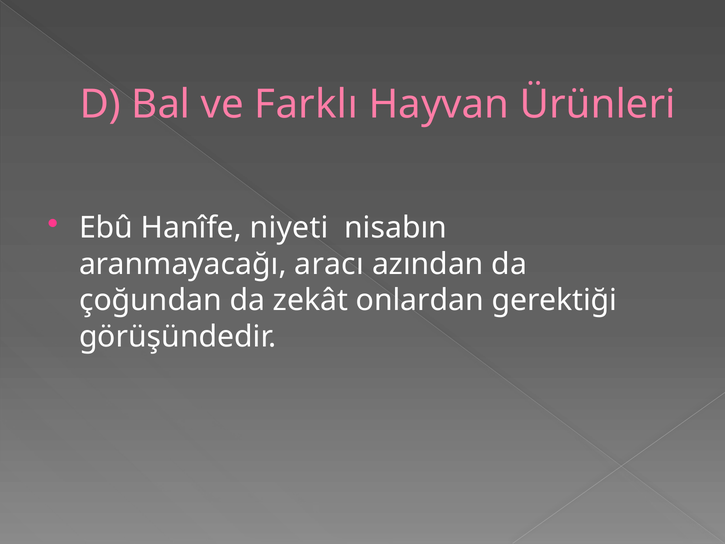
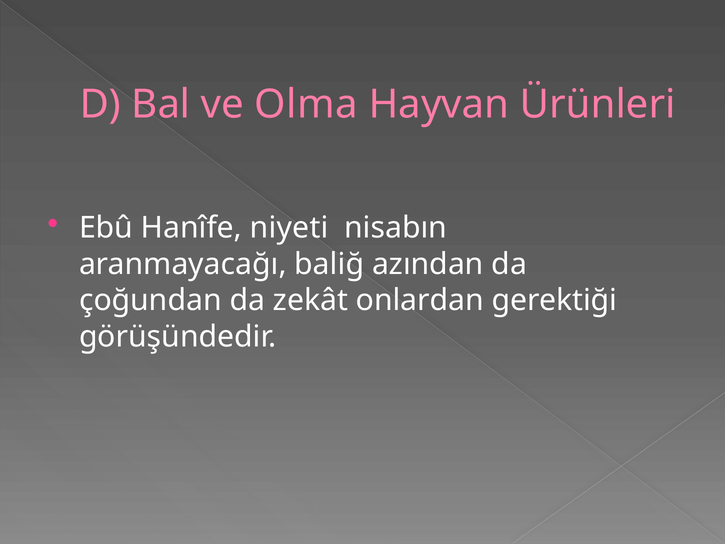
Farklı: Farklı -> Olma (306, 104)
aracı: aracı -> baliğ (329, 264)
